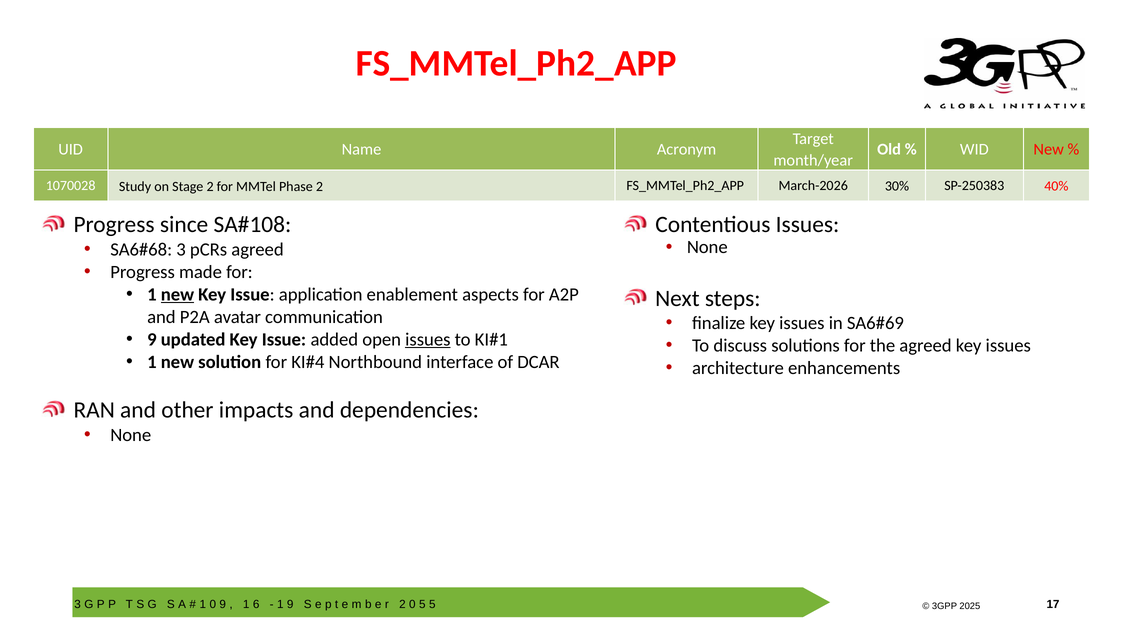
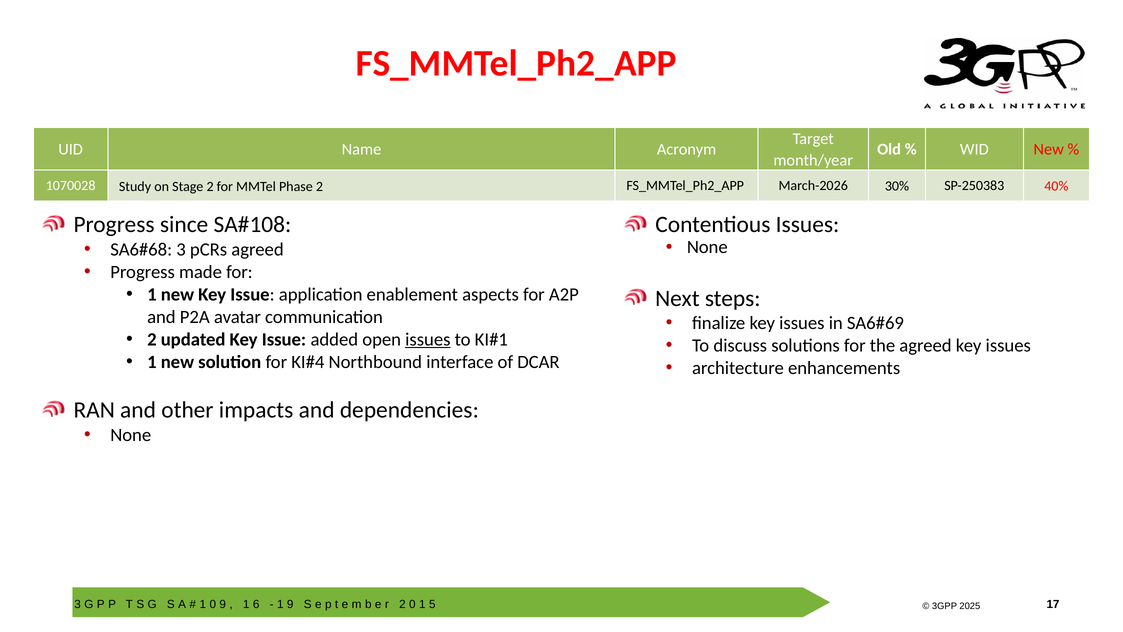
new underline: present -> none (177, 294)
9: 9 -> 2 (152, 339)
5: 5 -> 1 (422, 604)
